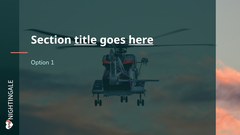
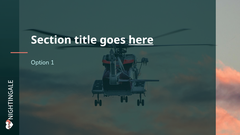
title underline: present -> none (86, 40)
